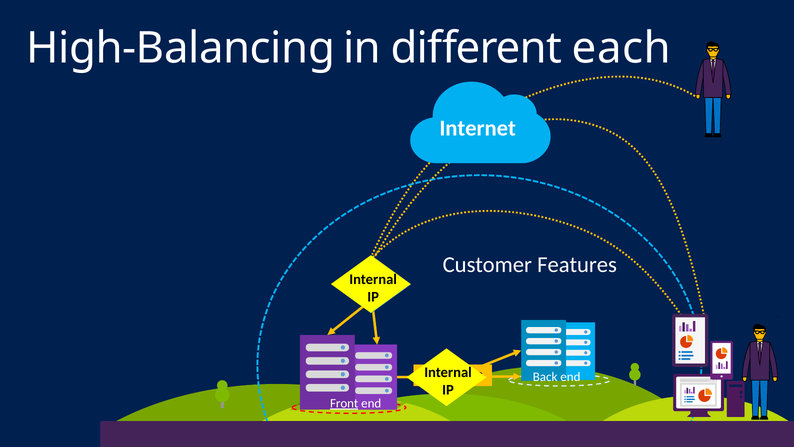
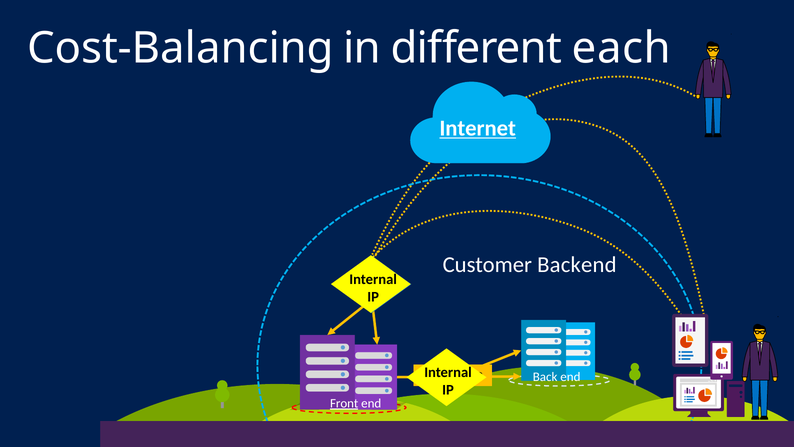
High-Balancing: High-Balancing -> Cost-Balancing (180, 48)
Internet underline: none -> present (478, 128)
Features: Features -> Backend (577, 264)
